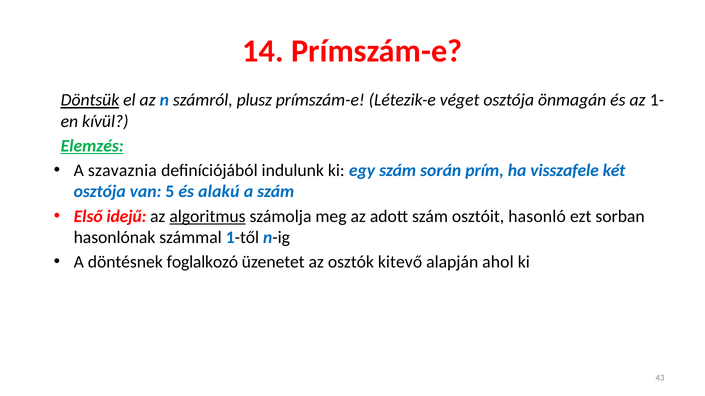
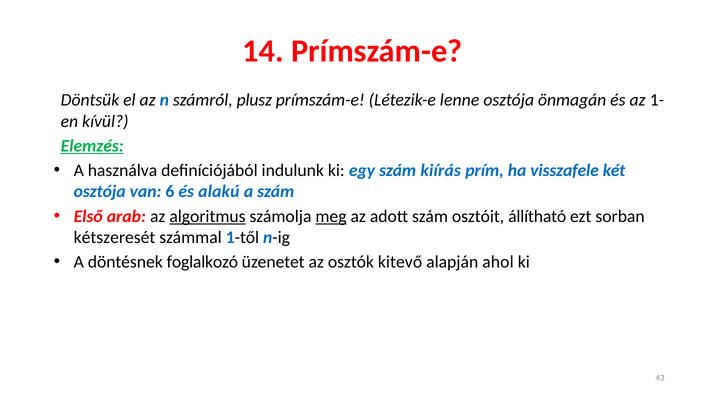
Döntsük underline: present -> none (90, 100)
véget: véget -> lenne (460, 100)
szavaznia: szavaznia -> használva (122, 171)
során: során -> kiírás (441, 171)
5: 5 -> 6 (170, 192)
idejű: idejű -> arab (126, 217)
meg underline: none -> present (331, 217)
hasonló: hasonló -> állítható (537, 217)
hasonlónak: hasonlónak -> kétszeresét (114, 238)
